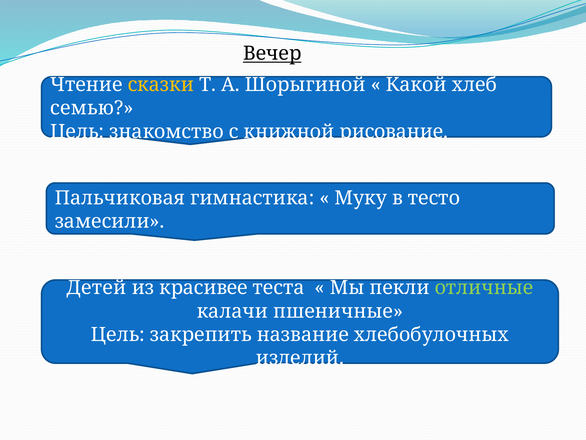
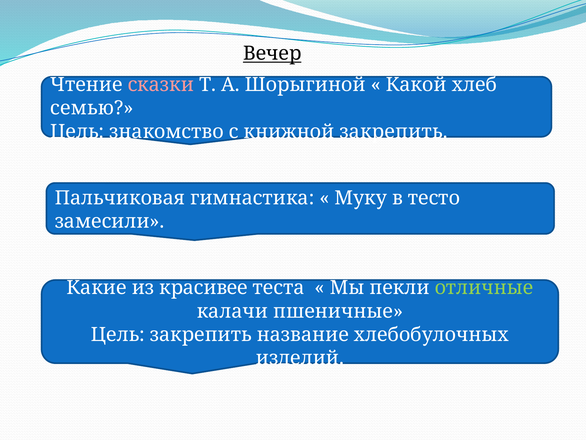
сказки colour: yellow -> pink (161, 85)
книжной рисование: рисование -> закрепить (394, 131)
Детей: Детей -> Какие (97, 287)
